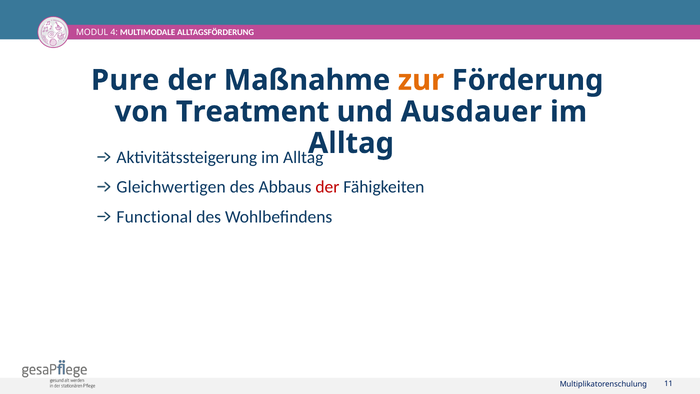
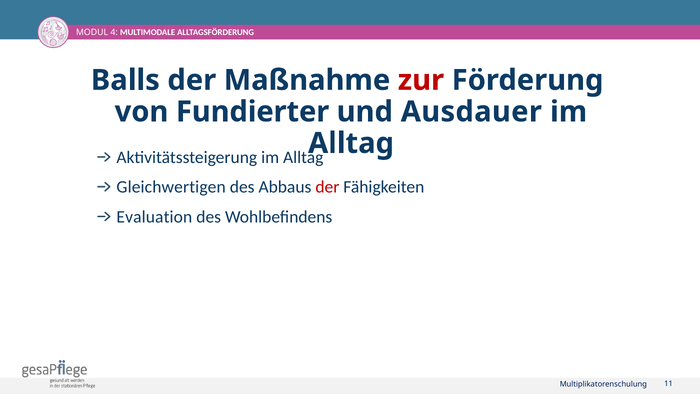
Pure: Pure -> Balls (125, 80)
zur colour: orange -> red (421, 80)
Treatment: Treatment -> Fundierter (253, 112)
Functional: Functional -> Evaluation (154, 217)
